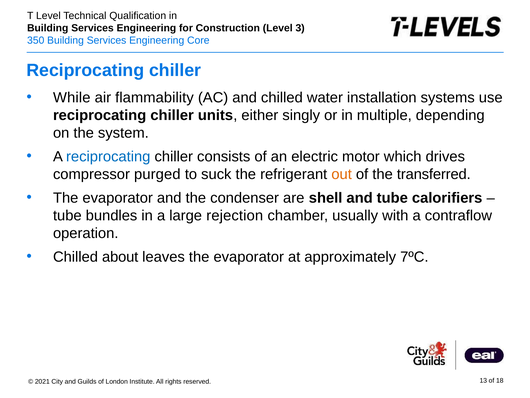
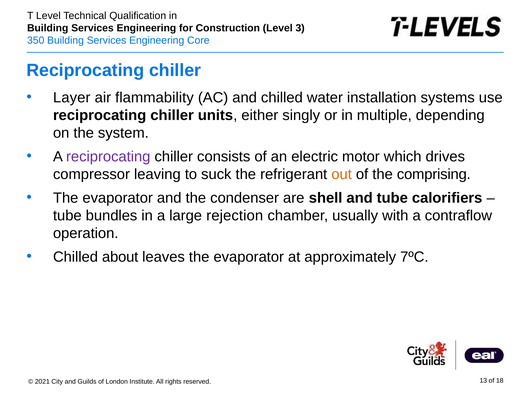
While: While -> Layer (72, 98)
reciprocating colour: blue -> purple (108, 156)
purged: purged -> leaving (157, 174)
transferred: transferred -> comprising (434, 174)
